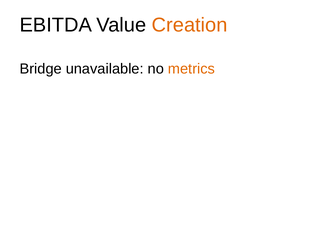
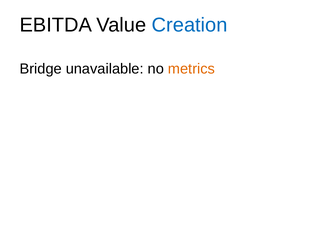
Creation colour: orange -> blue (190, 25)
